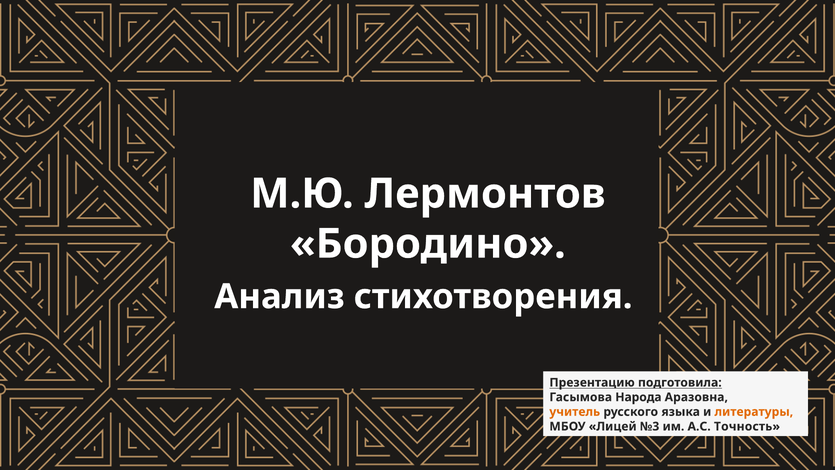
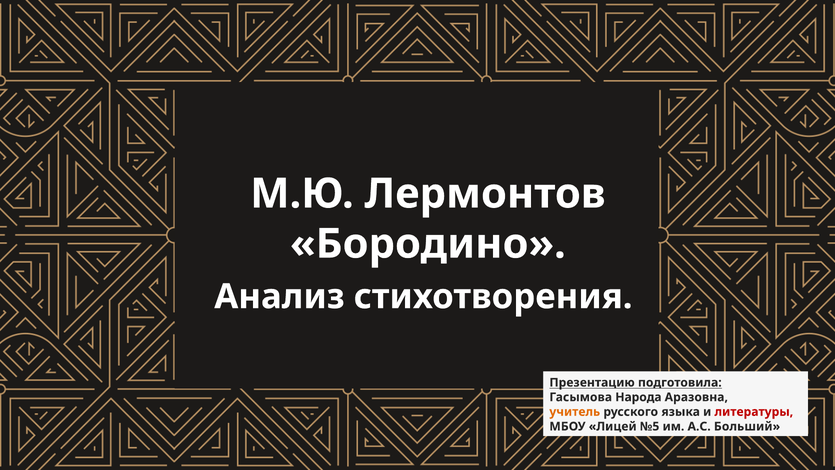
литературы colour: orange -> red (754, 412)
№3: №3 -> №5 (650, 426)
Точность: Точность -> Больший (747, 426)
